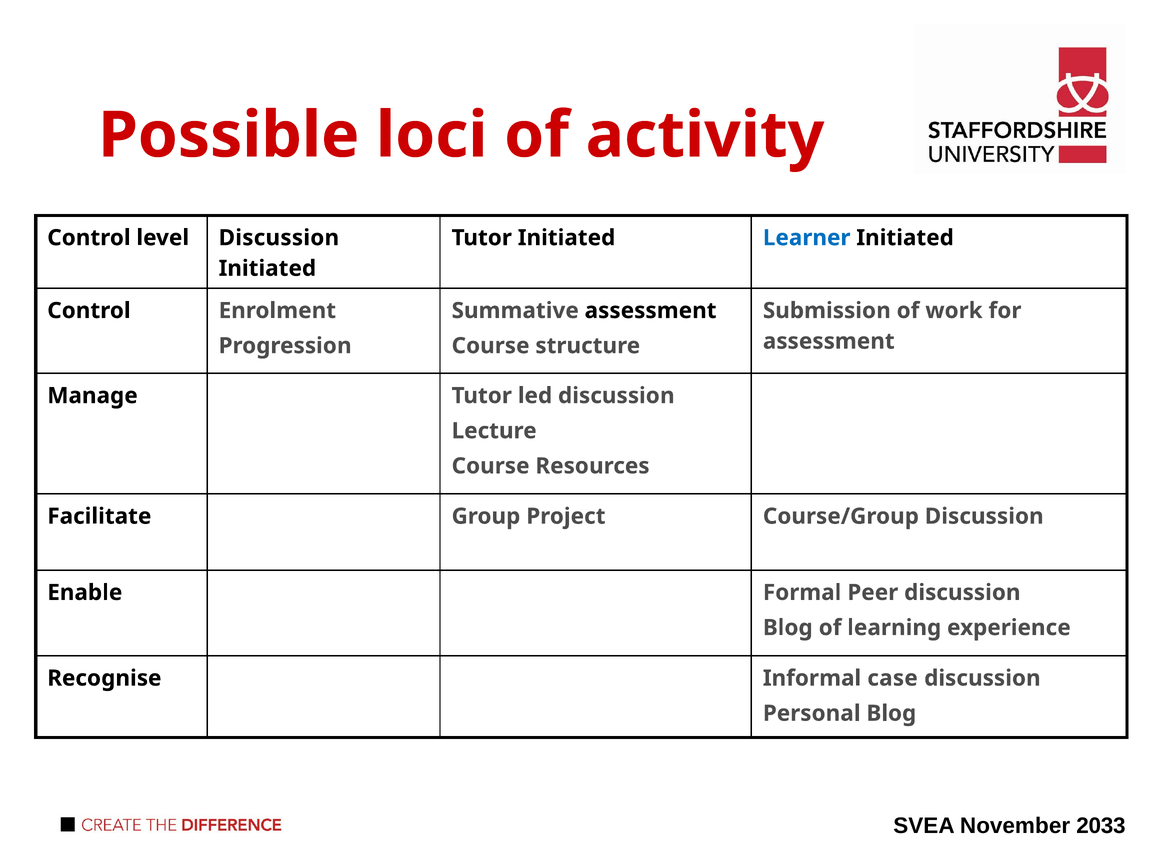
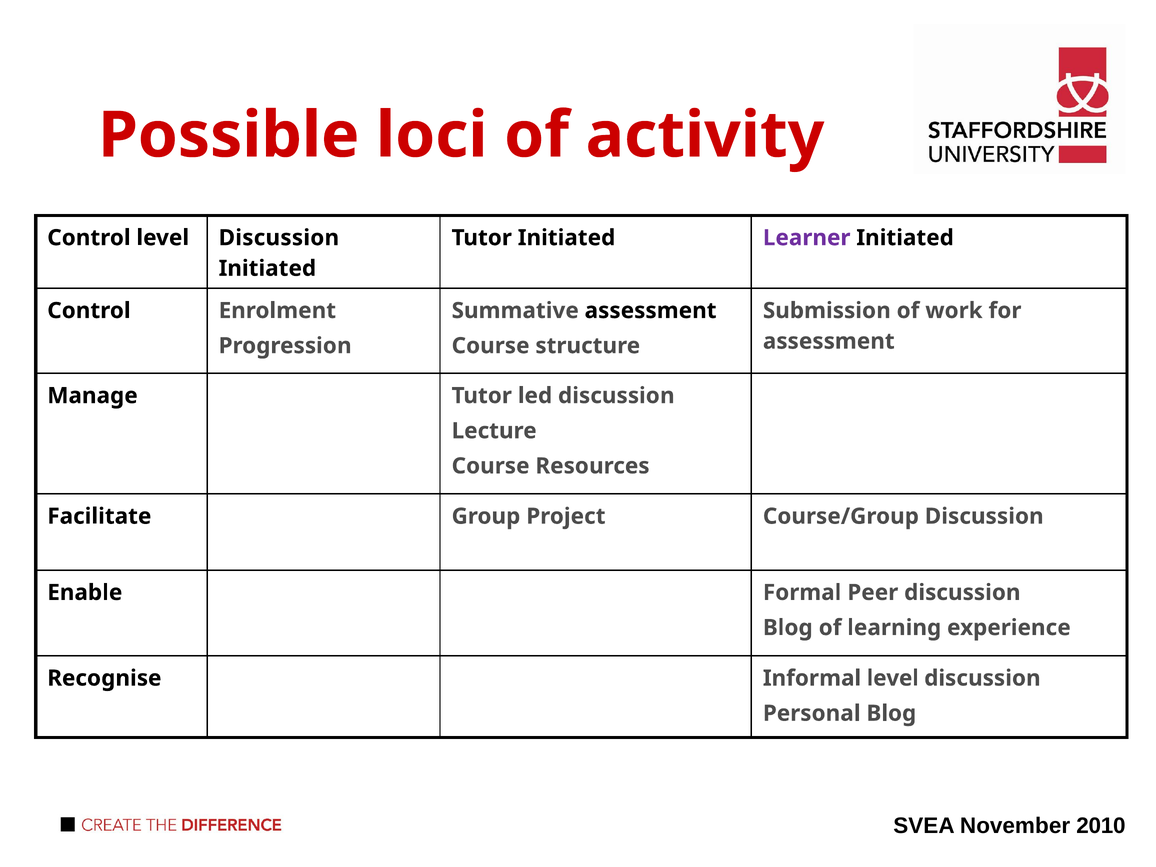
Learner colour: blue -> purple (807, 238)
Informal case: case -> level (893, 678)
2033: 2033 -> 2010 (1101, 826)
